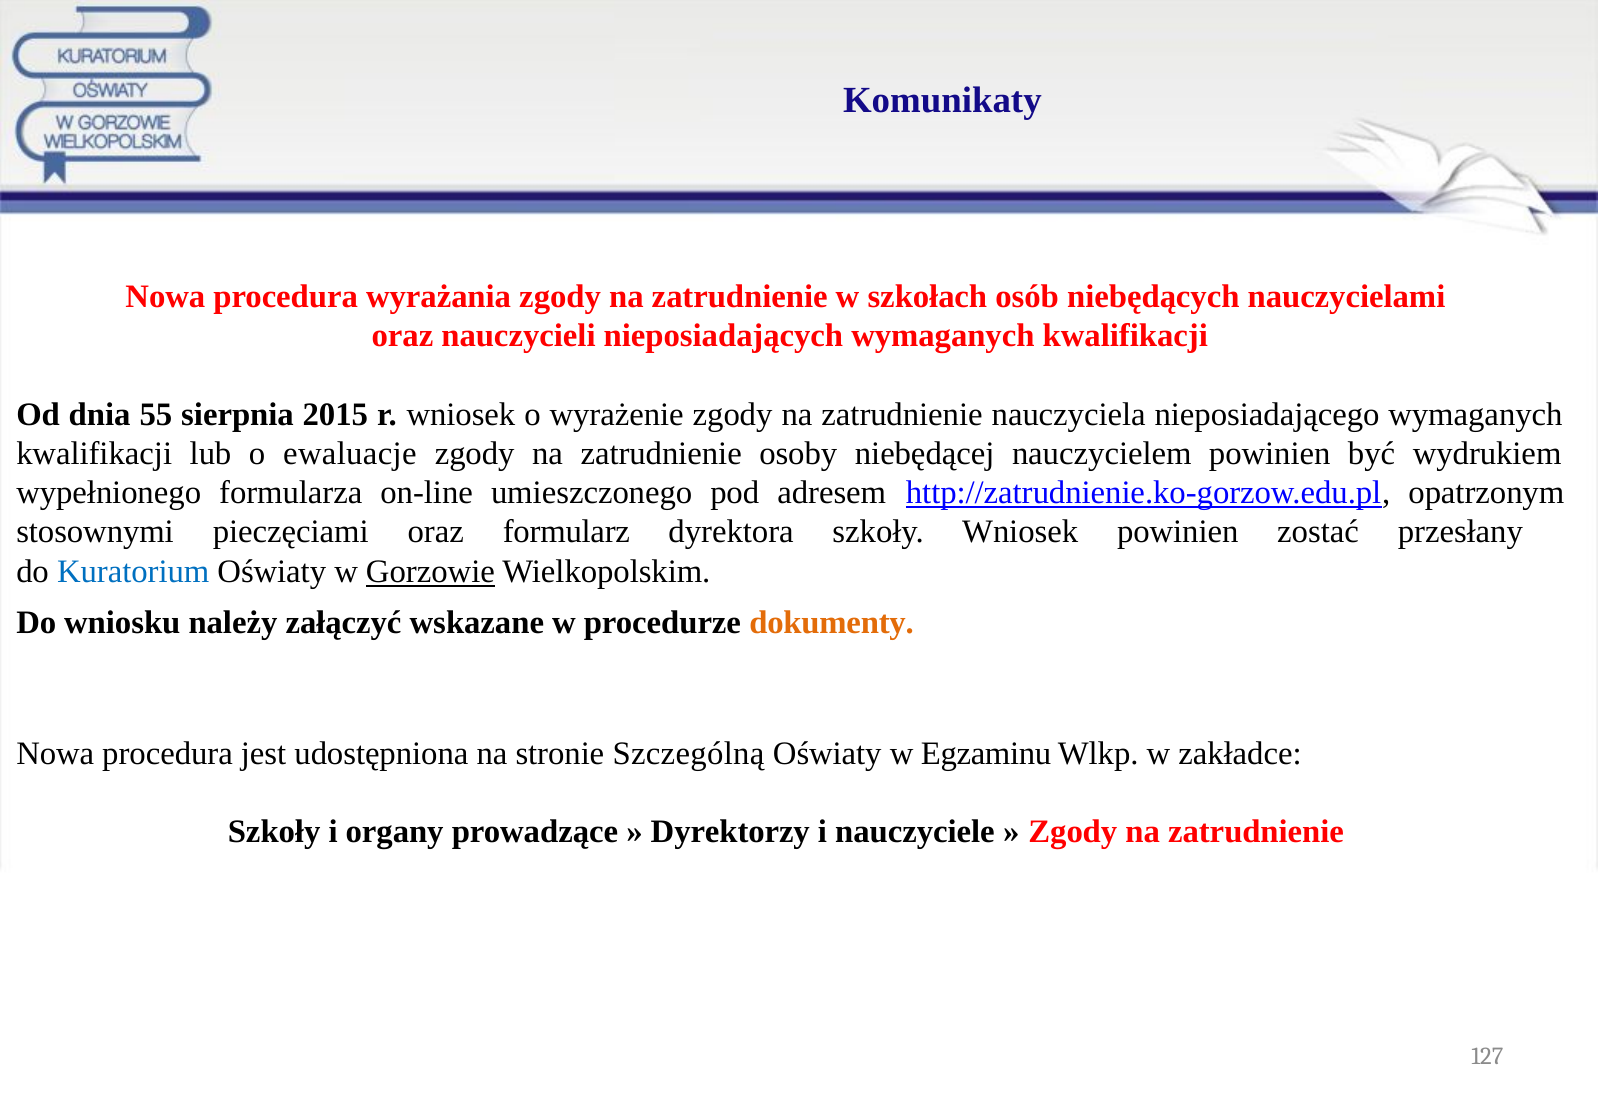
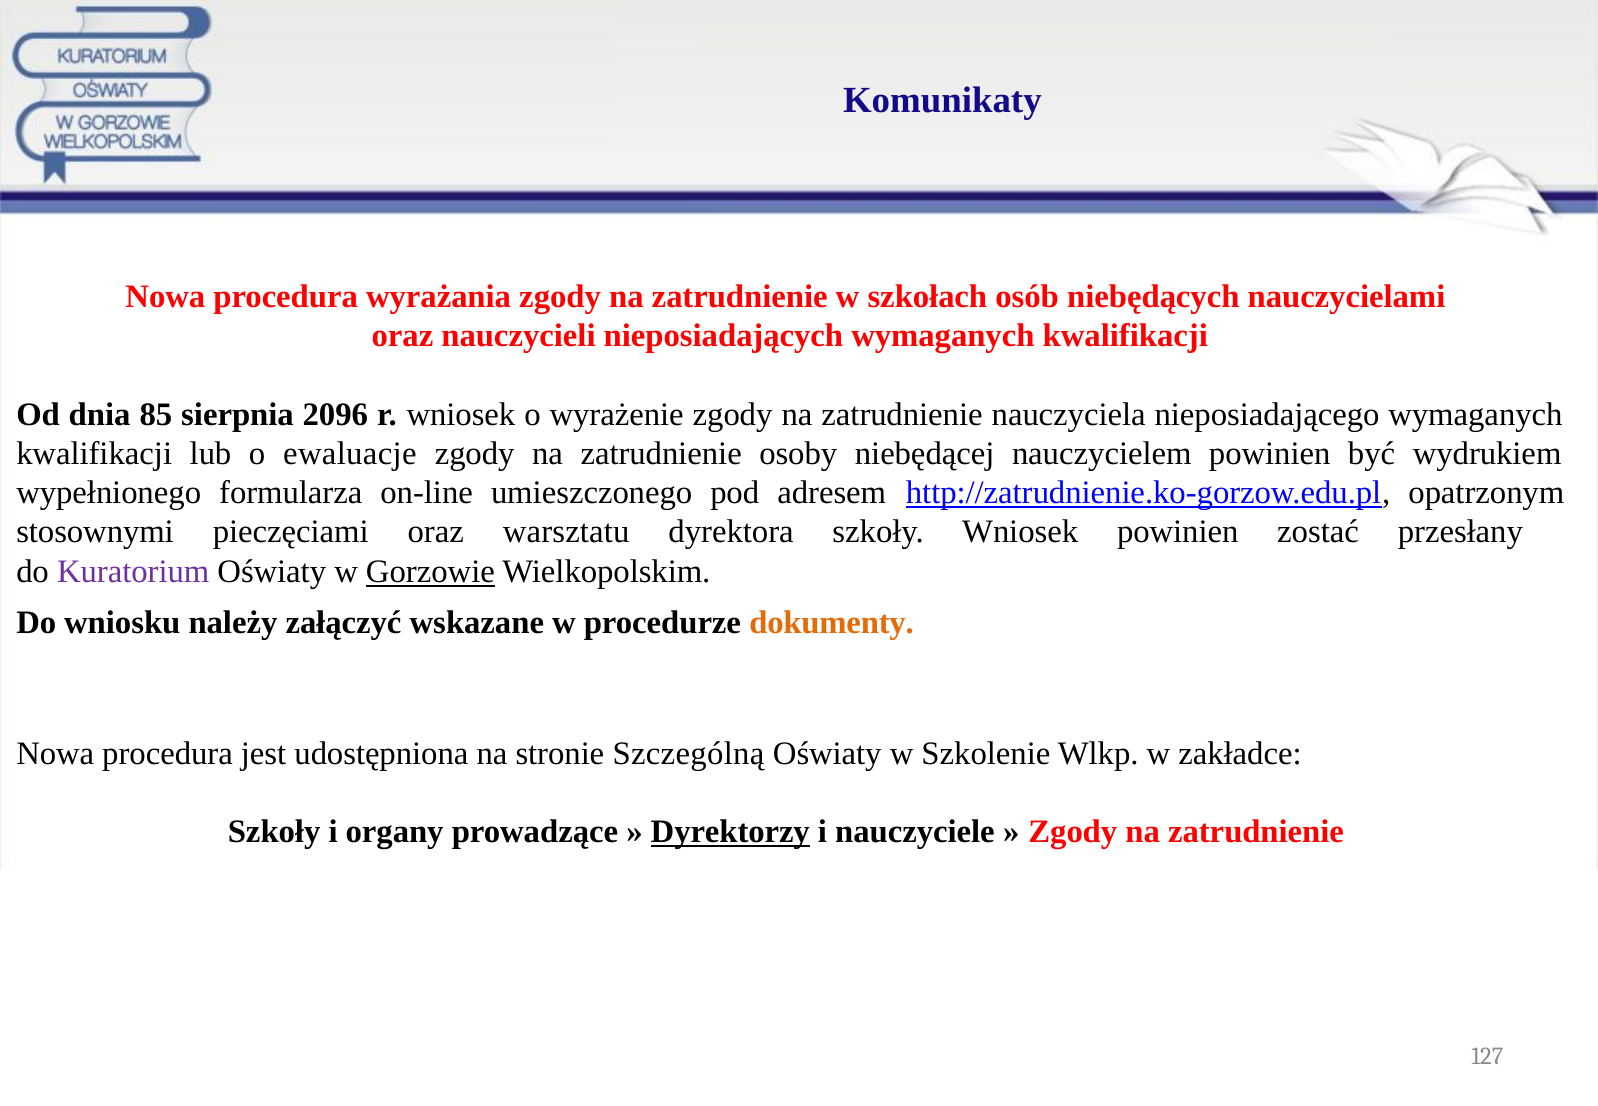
55: 55 -> 85 (156, 414)
2015: 2015 -> 2096 (335, 414)
formularz: formularz -> warsztatu (566, 532)
Kuratorium colour: blue -> purple (133, 572)
Egzaminu: Egzaminu -> Szkolenie (986, 753)
Dyrektorzy underline: none -> present (730, 832)
